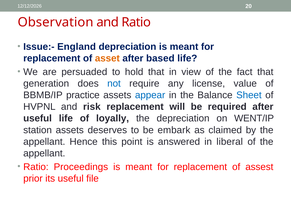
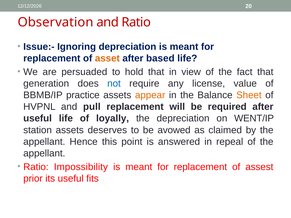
England: England -> Ignoring (77, 47)
appear colour: blue -> orange (150, 95)
Sheet colour: blue -> orange (249, 95)
risk: risk -> pull (92, 107)
embark: embark -> avowed (174, 130)
liberal: liberal -> repeal (230, 142)
Proceedings: Proceedings -> Impossibility (81, 167)
file: file -> fits (93, 179)
